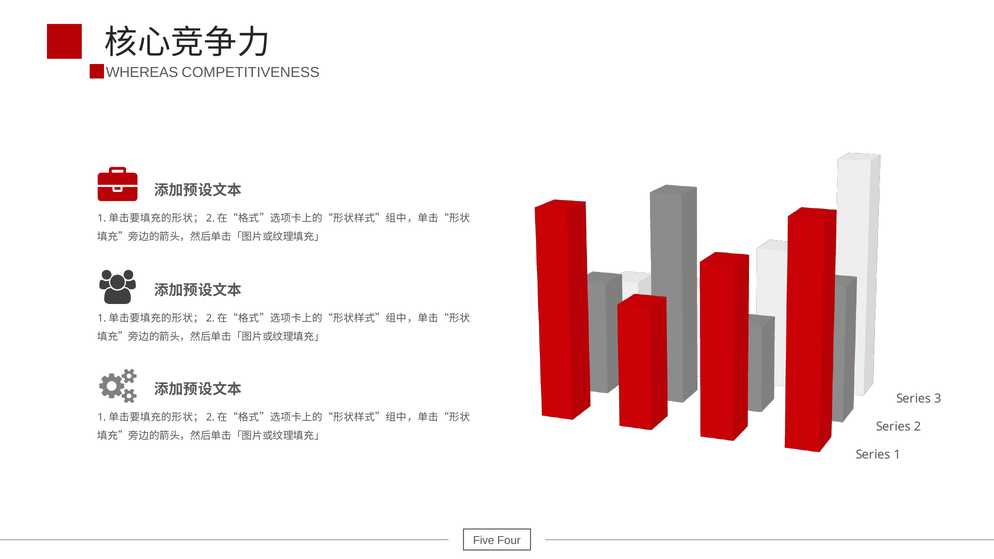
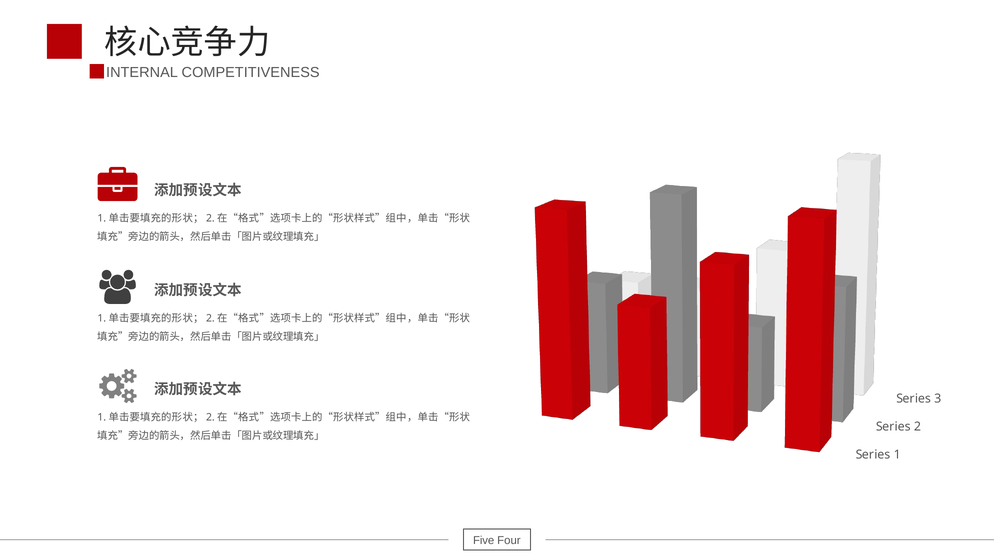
WHEREAS: WHEREAS -> INTERNAL (142, 72)
